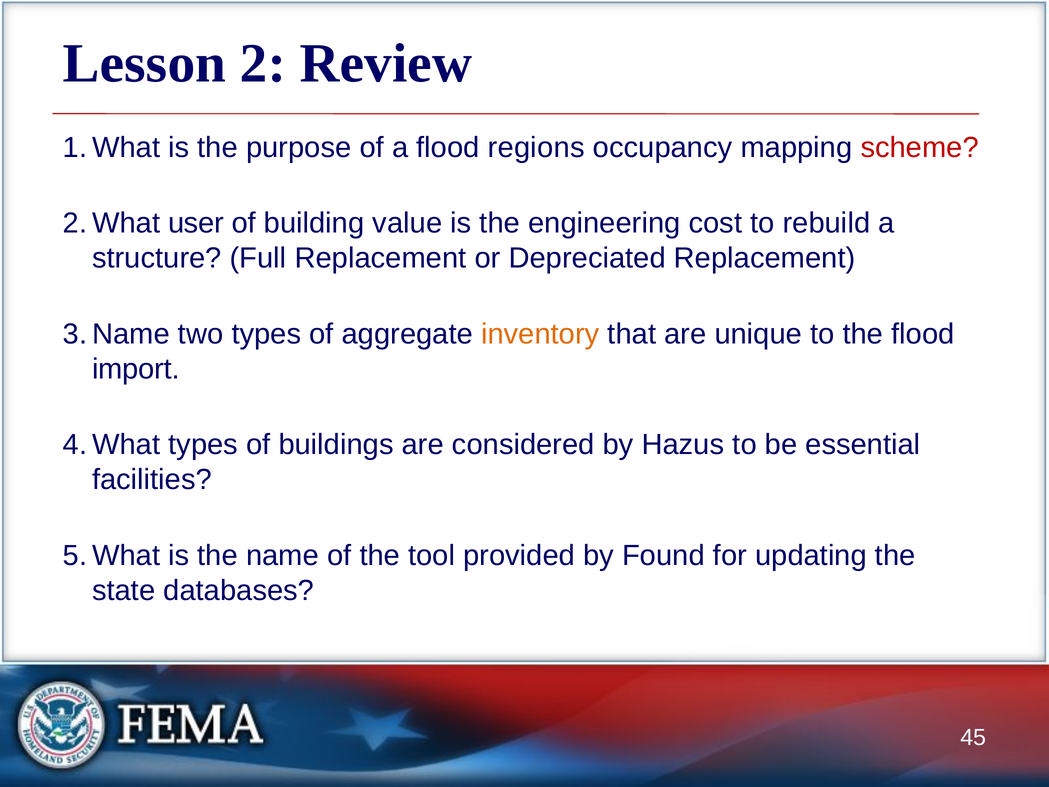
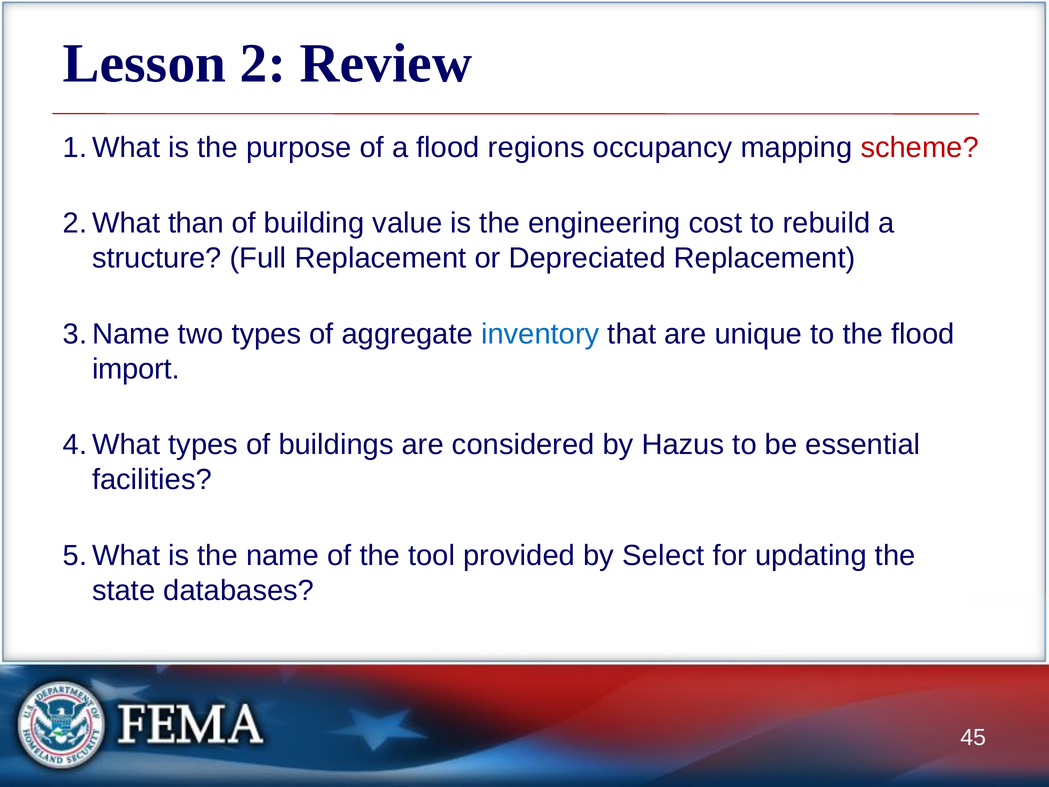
user: user -> than (196, 223)
inventory colour: orange -> blue (540, 334)
Found: Found -> Select (663, 555)
